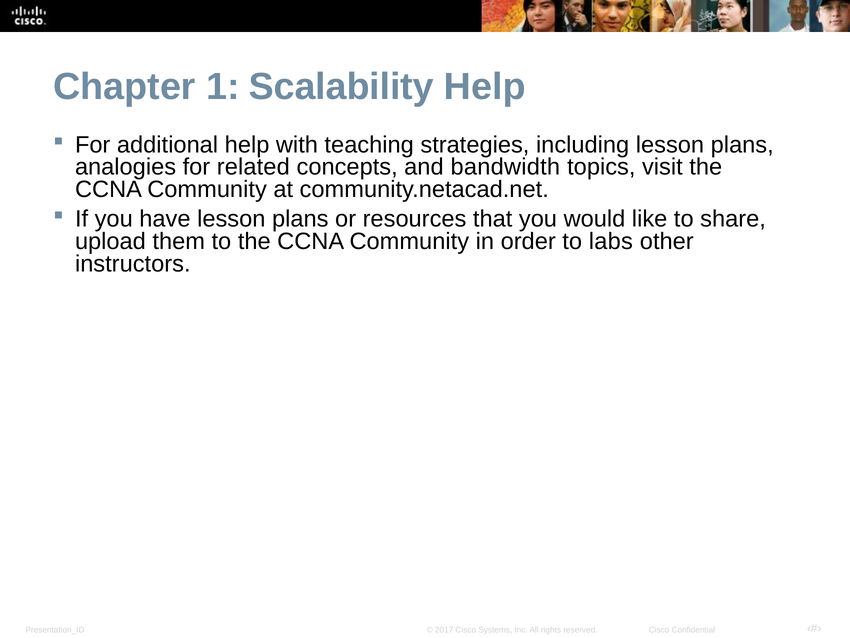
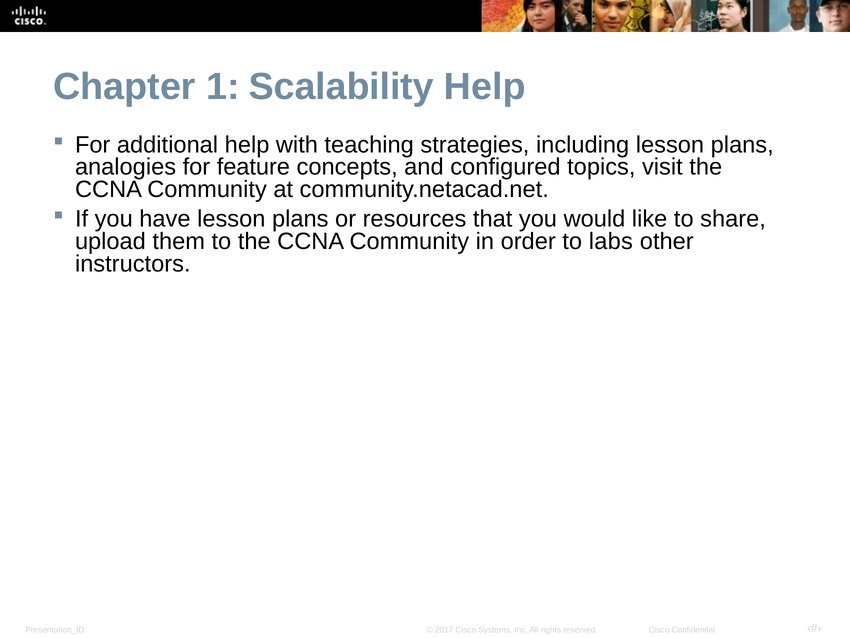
related: related -> feature (253, 167)
bandwidth: bandwidth -> configured (505, 167)
